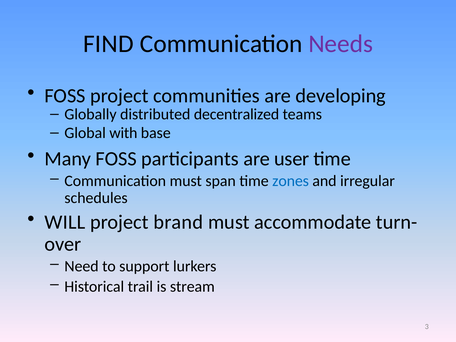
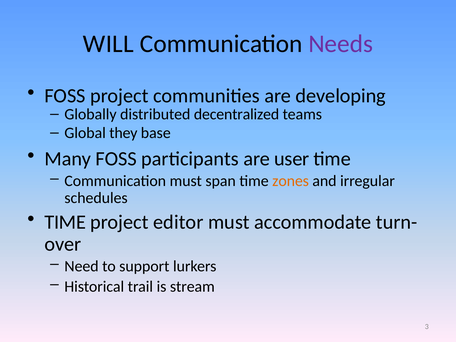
FIND: FIND -> WILL (108, 44)
with: with -> they (123, 133)
zones colour: blue -> orange (291, 181)
WILL: WILL -> TIME (65, 222)
brand: brand -> editor (178, 222)
